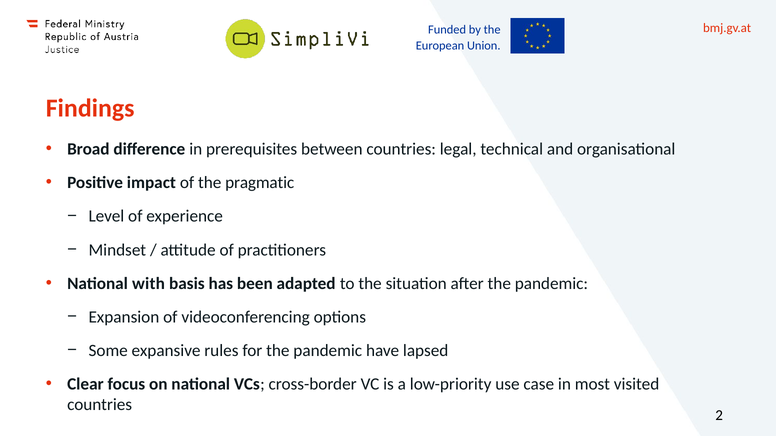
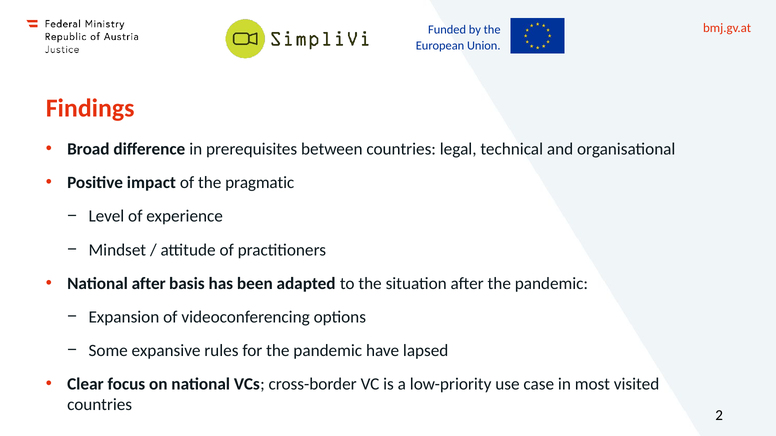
National with: with -> after (149, 284)
